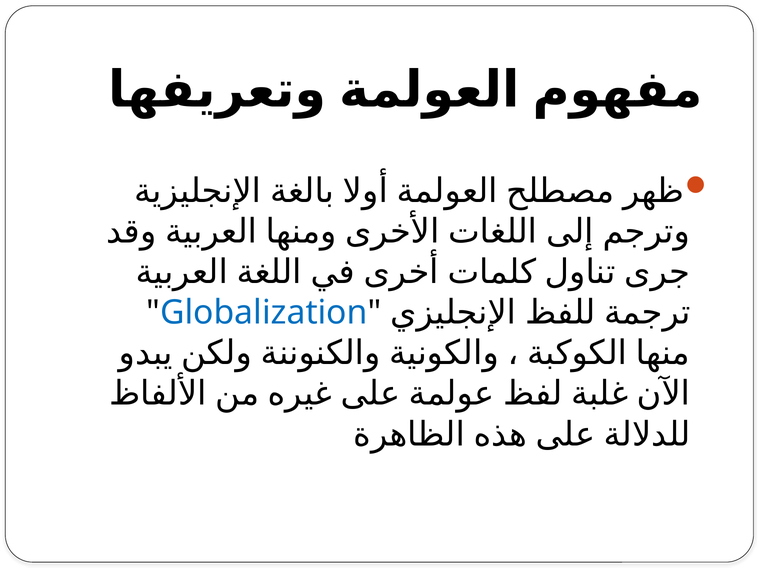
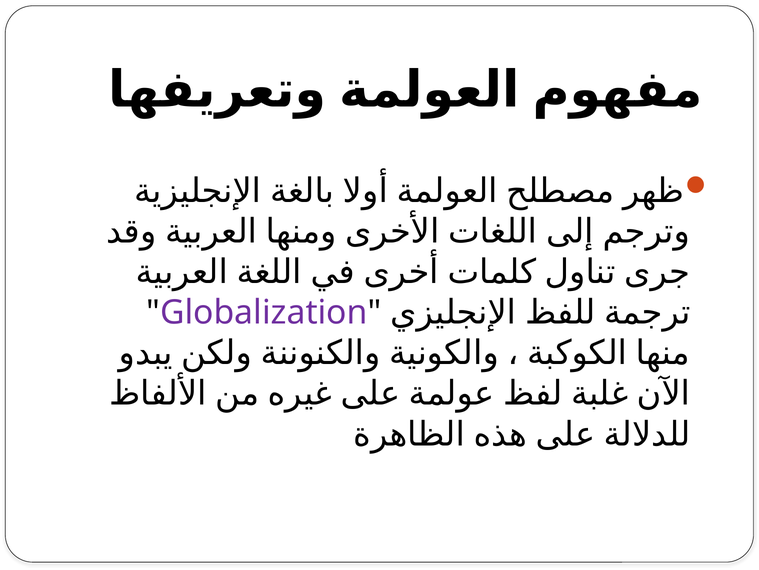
Globalization colour: blue -> purple (264, 312)
